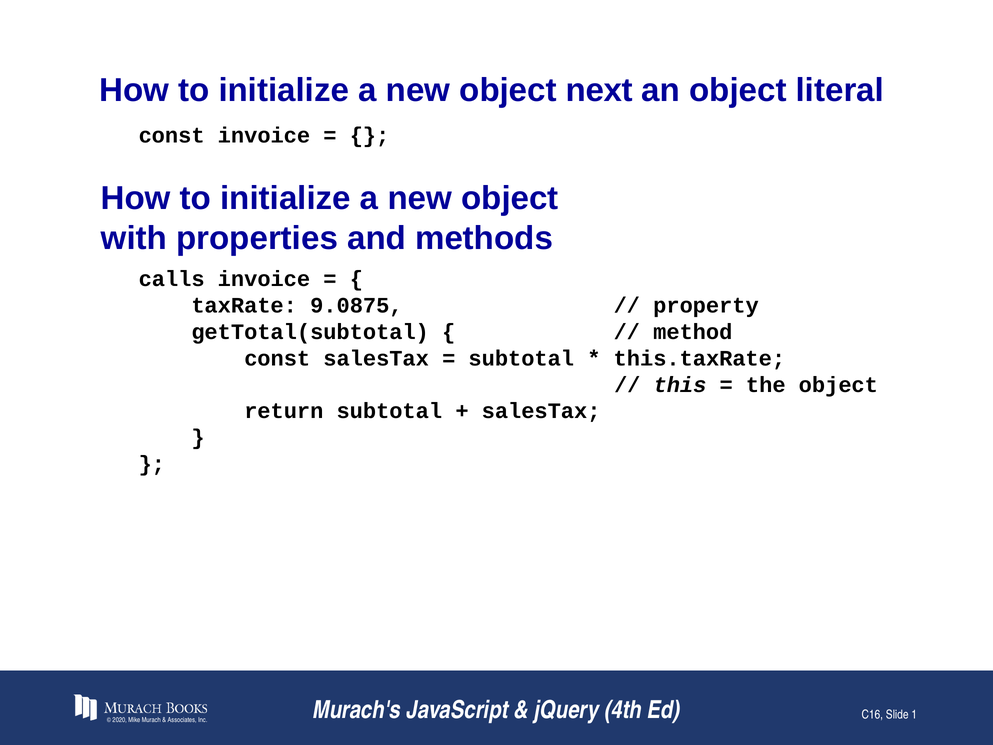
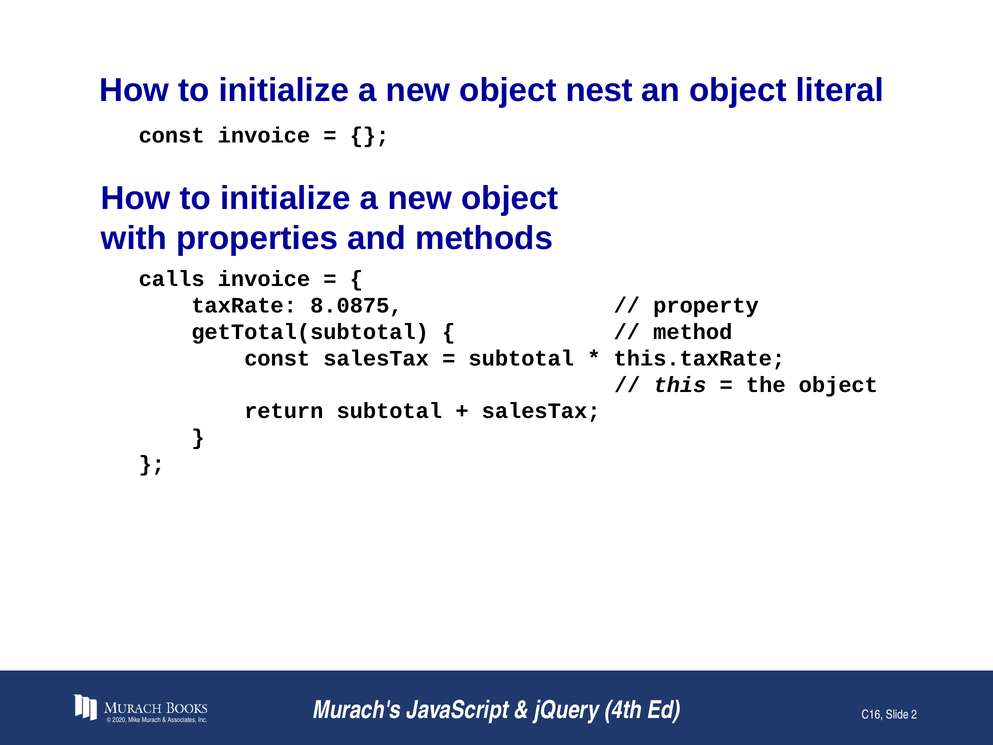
next: next -> nest (599, 90)
9.0875: 9.0875 -> 8.0875 (356, 305)
1: 1 -> 2 (914, 714)
